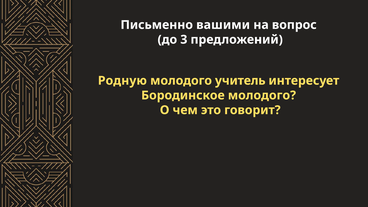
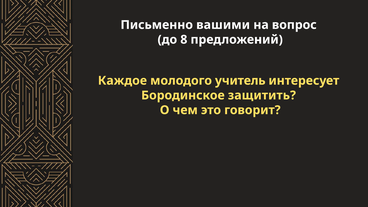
3: 3 -> 8 (184, 40)
Родную: Родную -> Каждое (122, 81)
Бородинское молодого: молодого -> защитить (262, 95)
